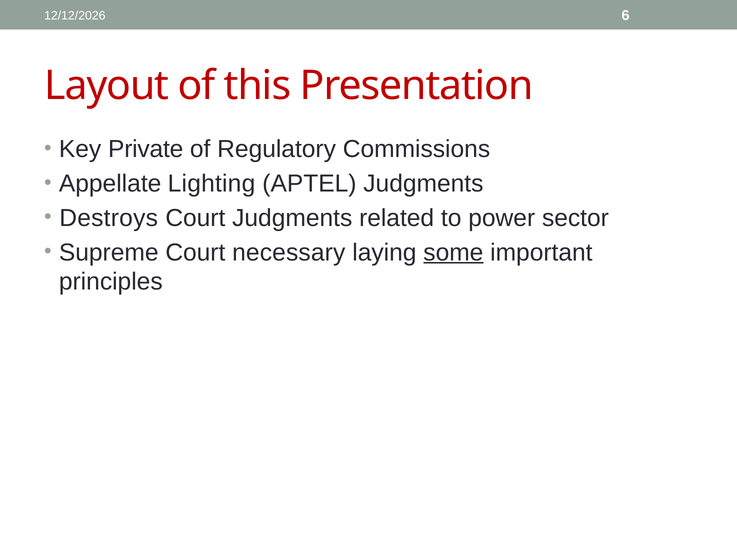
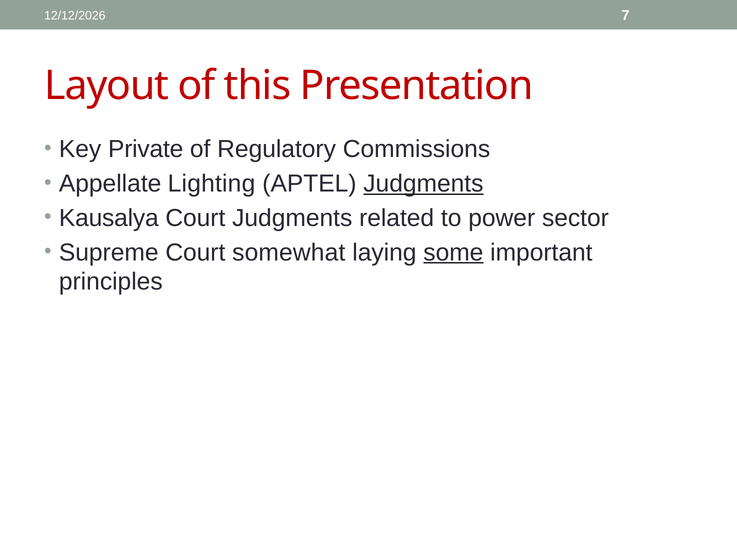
6: 6 -> 7 (626, 16)
Judgments underline: none -> present (423, 184)
Destroys: Destroys -> Kausalya (109, 218)
necessary: necessary -> somewhat (289, 252)
